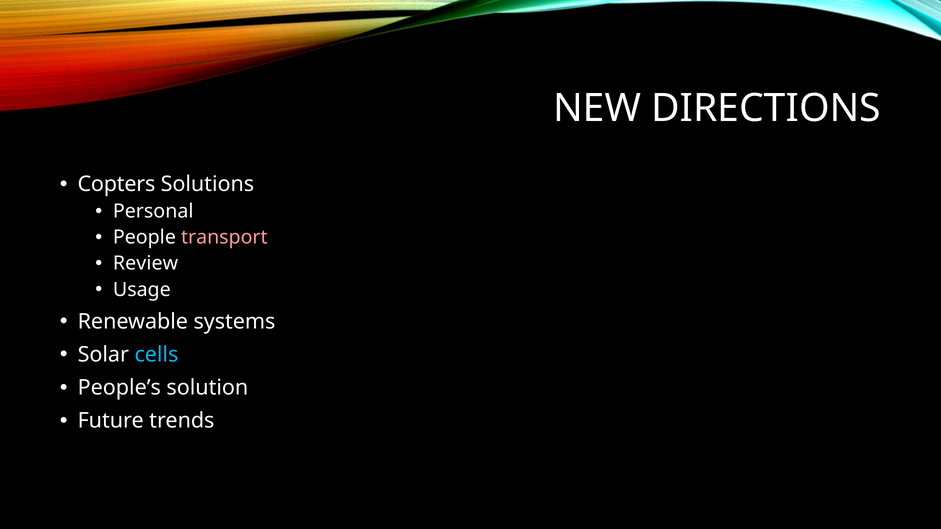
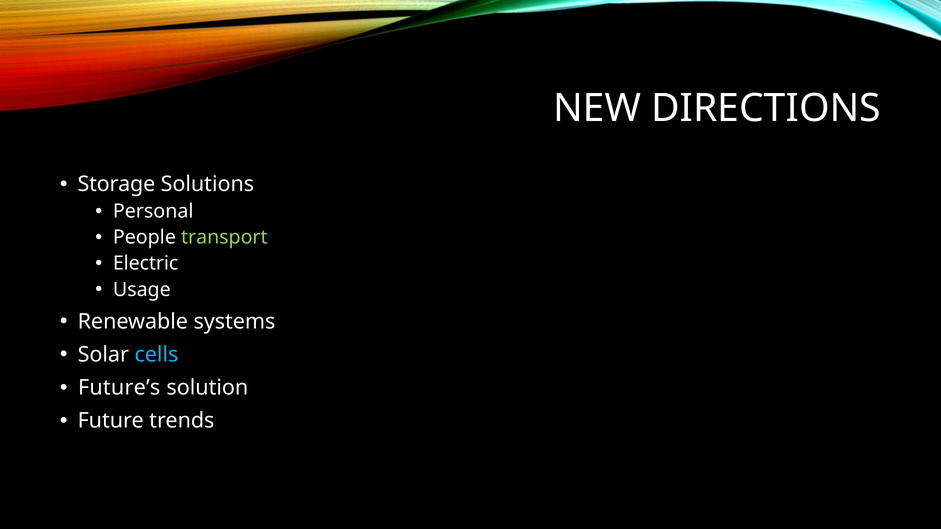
Copters: Copters -> Storage (116, 184)
transport colour: pink -> light green (224, 238)
Review: Review -> Electric (146, 264)
People’s: People’s -> Future’s (119, 388)
